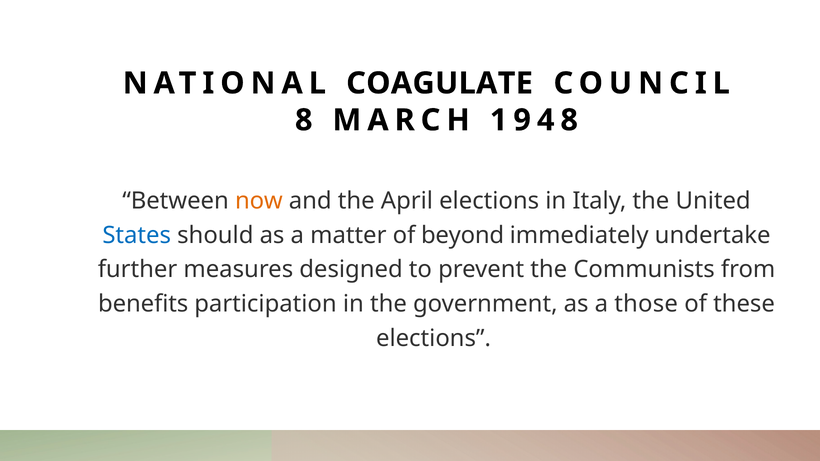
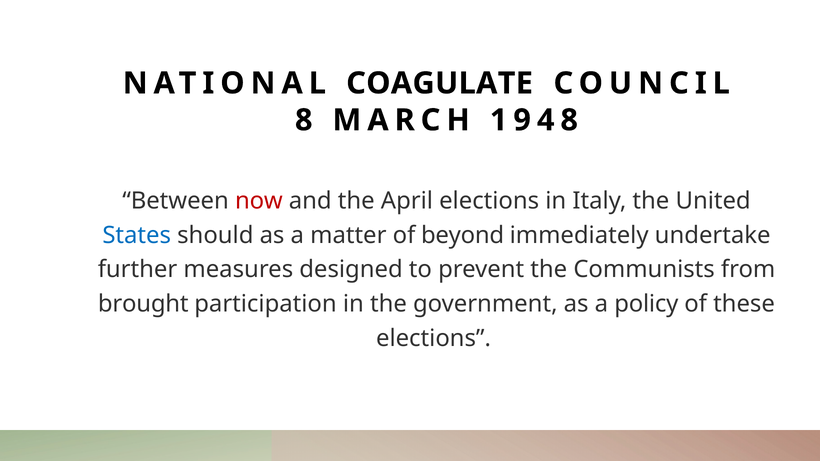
now colour: orange -> red (259, 201)
benefits: benefits -> brought (143, 304)
those: those -> policy (646, 304)
